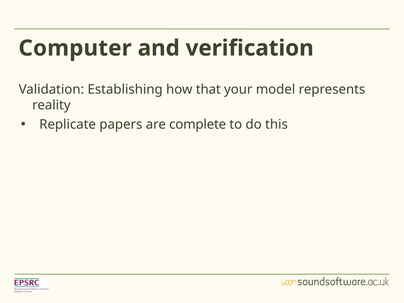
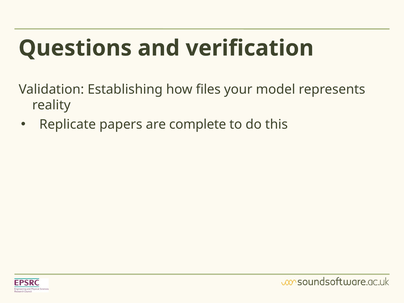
Computer: Computer -> Questions (75, 48)
that: that -> files (208, 89)
